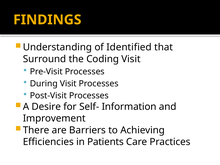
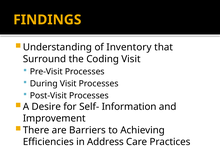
Identified: Identified -> Inventory (129, 47)
Patients: Patients -> Address (105, 142)
